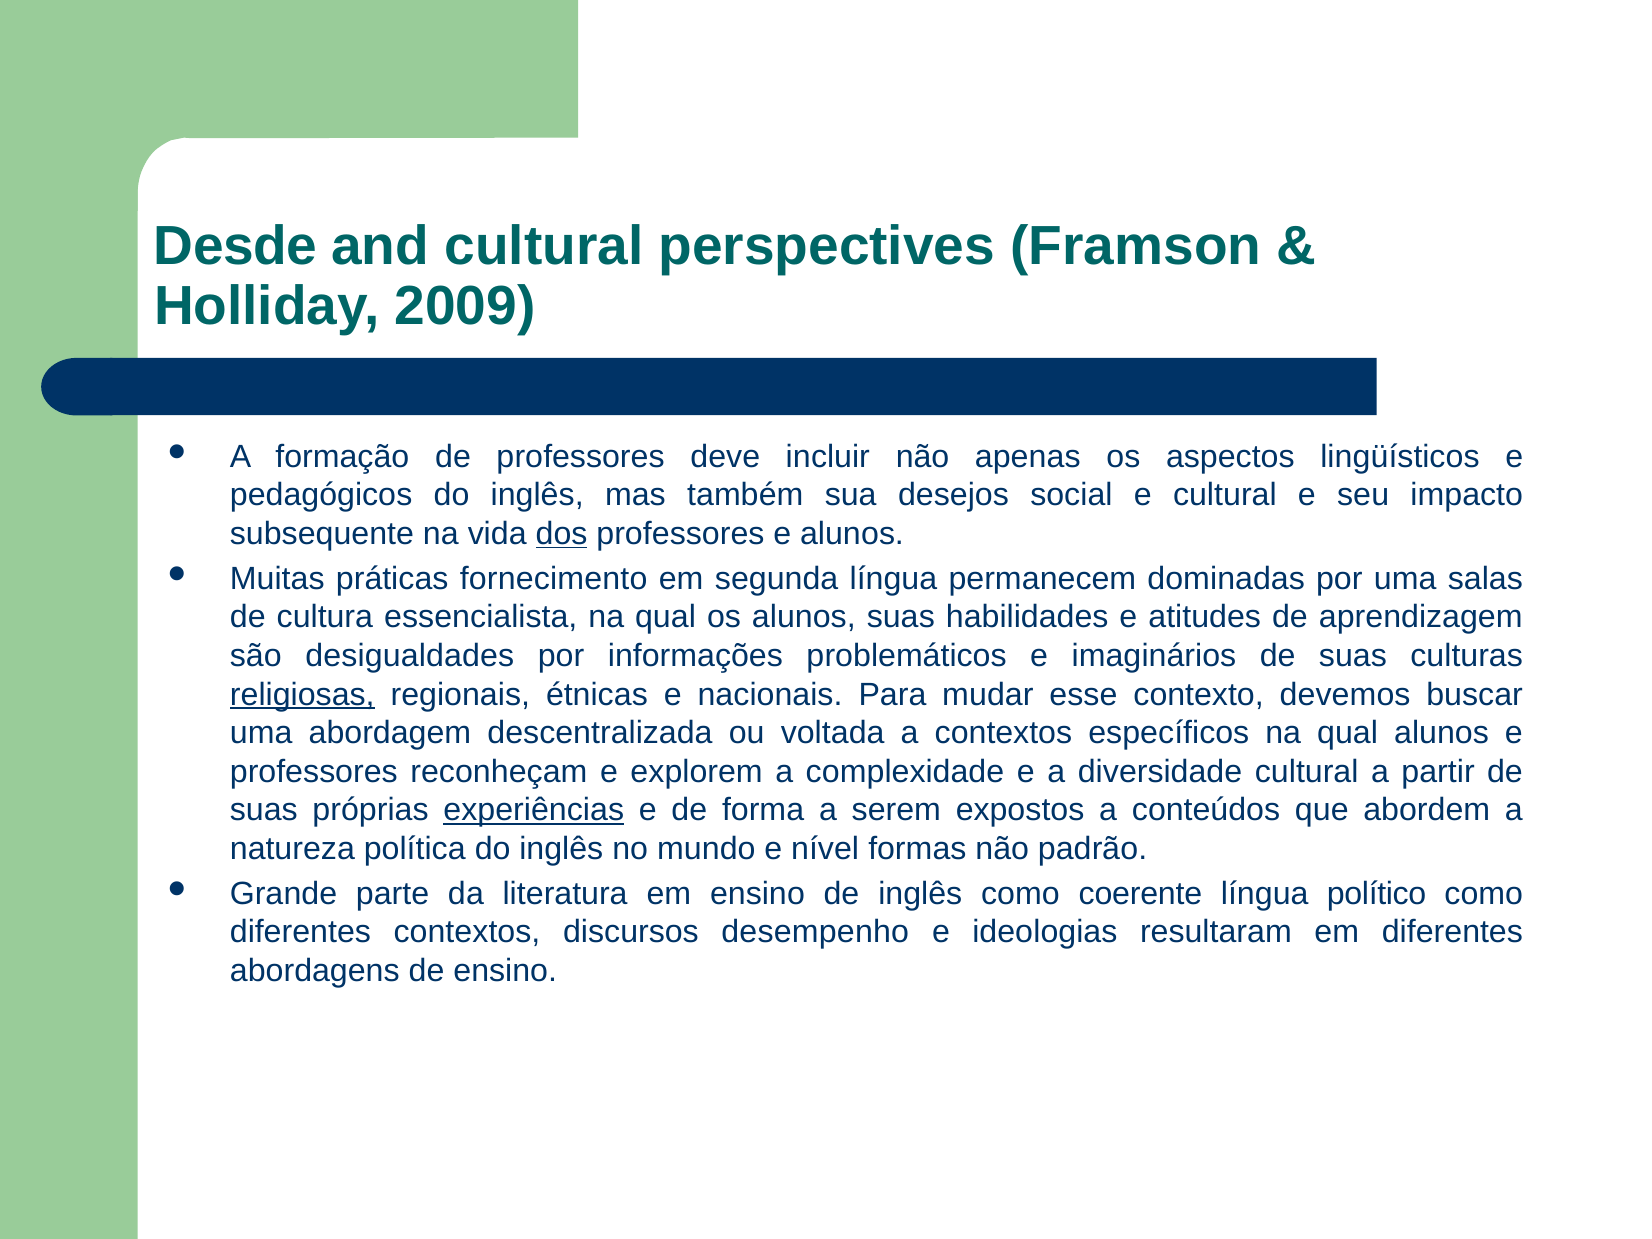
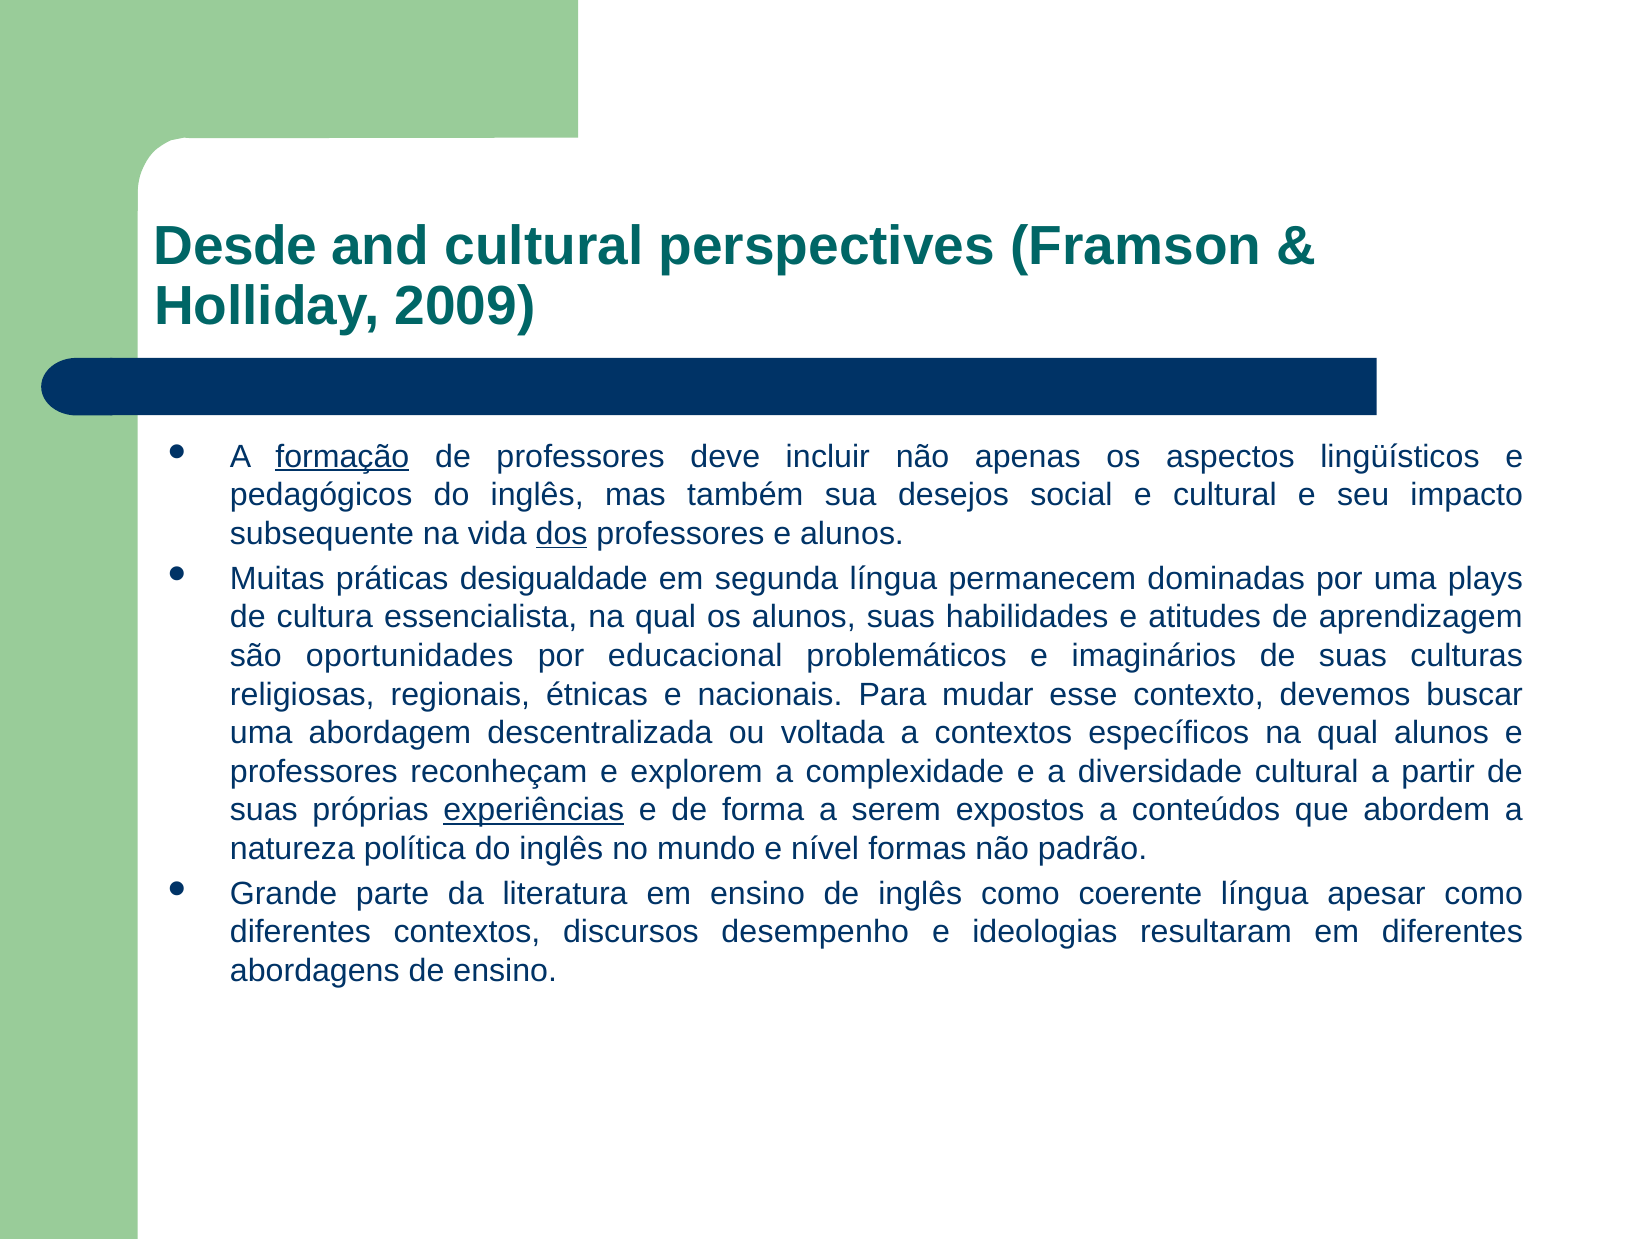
formação underline: none -> present (342, 457)
fornecimento: fornecimento -> desigualdade (554, 579)
salas: salas -> plays (1485, 579)
desigualdades: desigualdades -> oportunidades (410, 656)
informações: informações -> educacional (695, 656)
religiosas underline: present -> none (302, 694)
político: político -> apesar (1376, 894)
